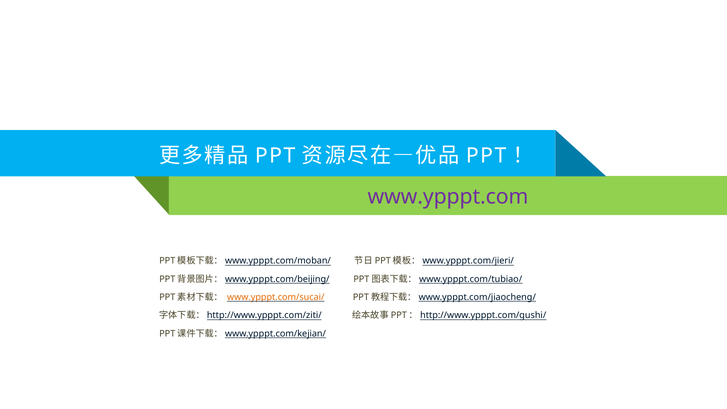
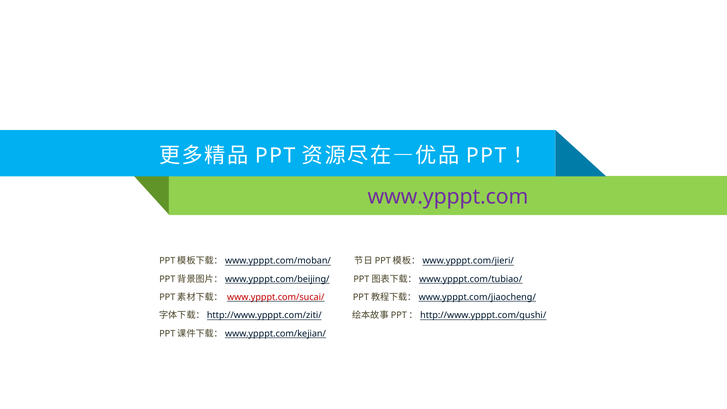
www.ypppt.com/sucai/ colour: orange -> red (276, 297)
